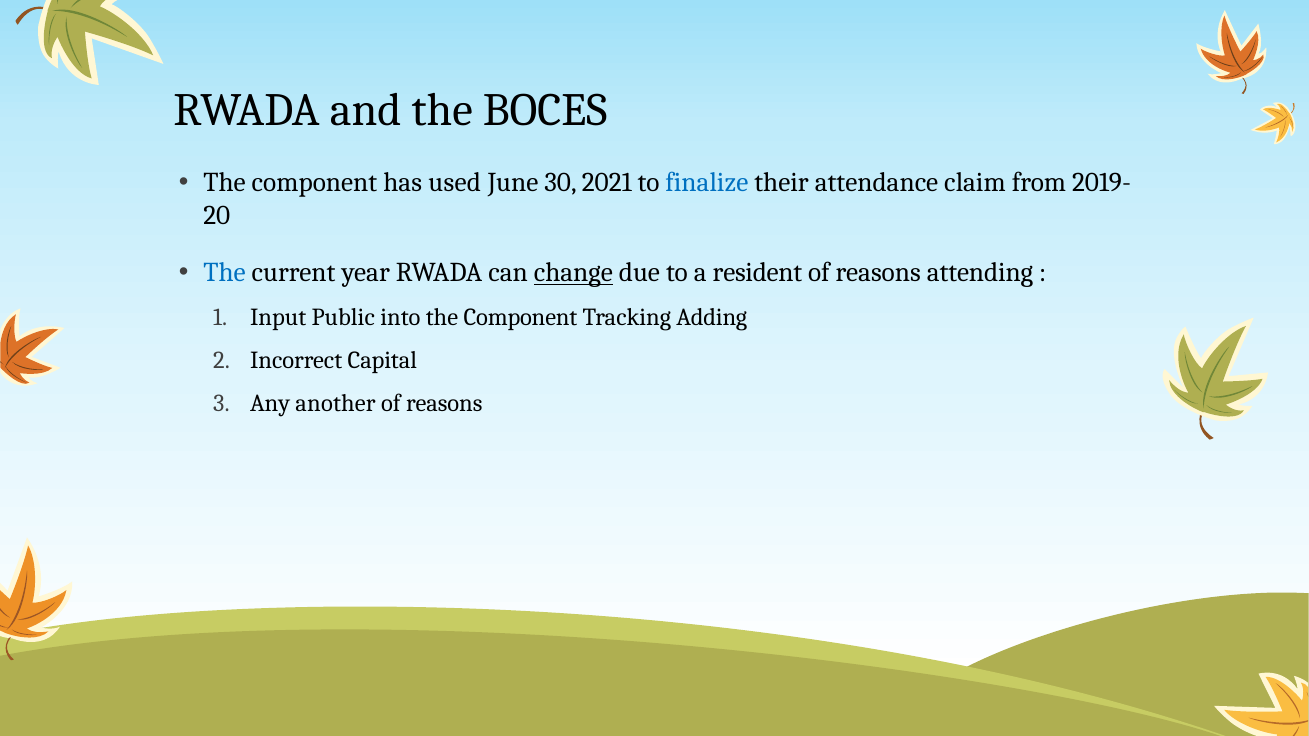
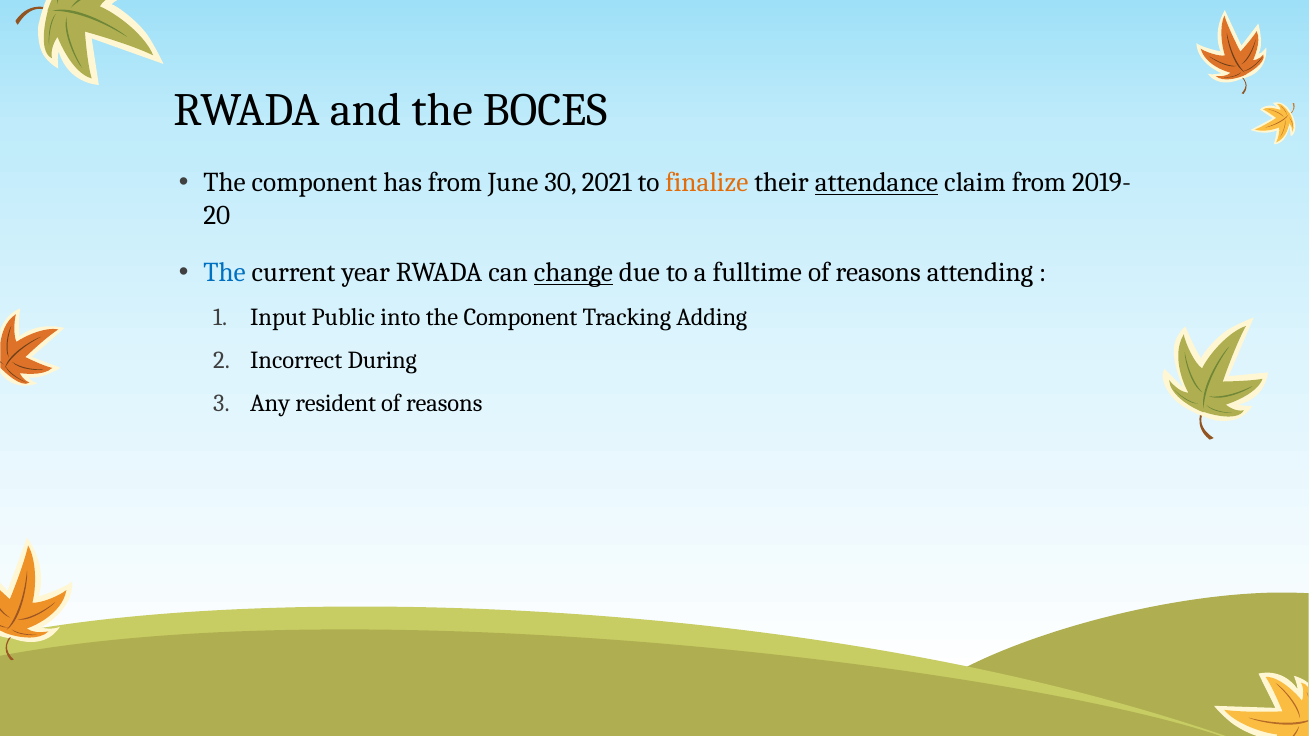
has used: used -> from (455, 183)
finalize colour: blue -> orange (707, 183)
attendance underline: none -> present (877, 183)
resident: resident -> fulltime (757, 273)
Capital: Capital -> During (382, 360)
another: another -> resident (336, 403)
